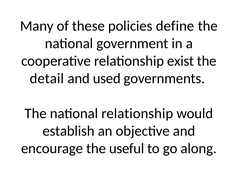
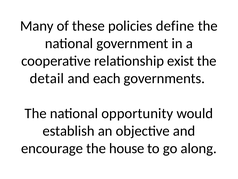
used: used -> each (107, 78)
national relationship: relationship -> opportunity (137, 113)
useful: useful -> house (127, 148)
